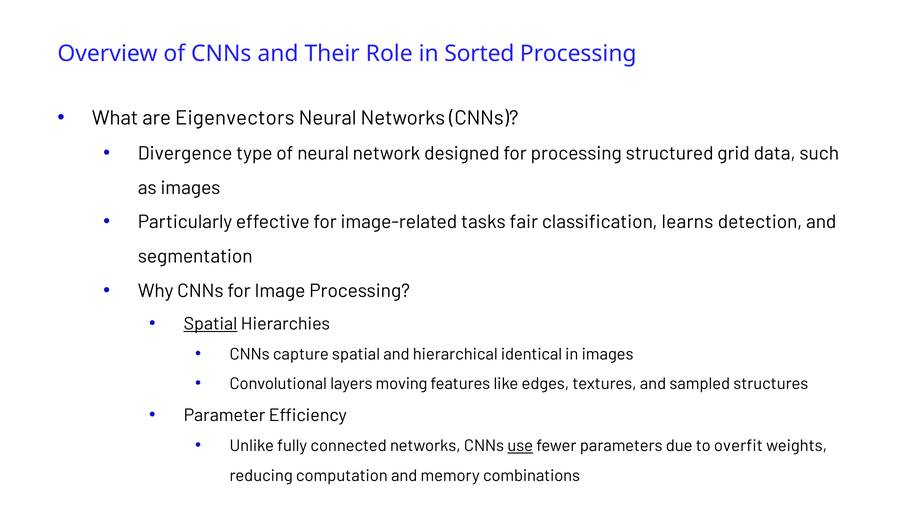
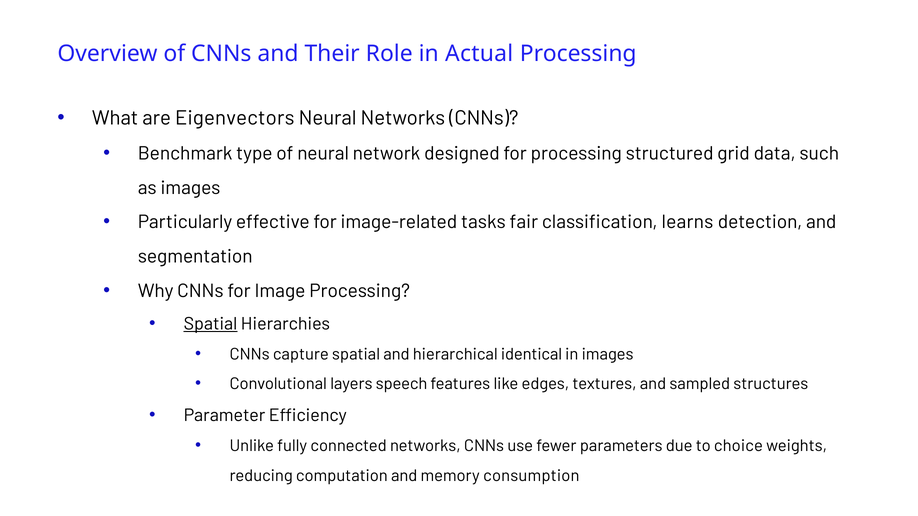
Sorted: Sorted -> Actual (479, 54)
Divergence: Divergence -> Benchmark (185, 153)
moving: moving -> speech (402, 384)
use underline: present -> none (520, 446)
overfit: overfit -> choice (738, 446)
combinations: combinations -> consumption (531, 476)
